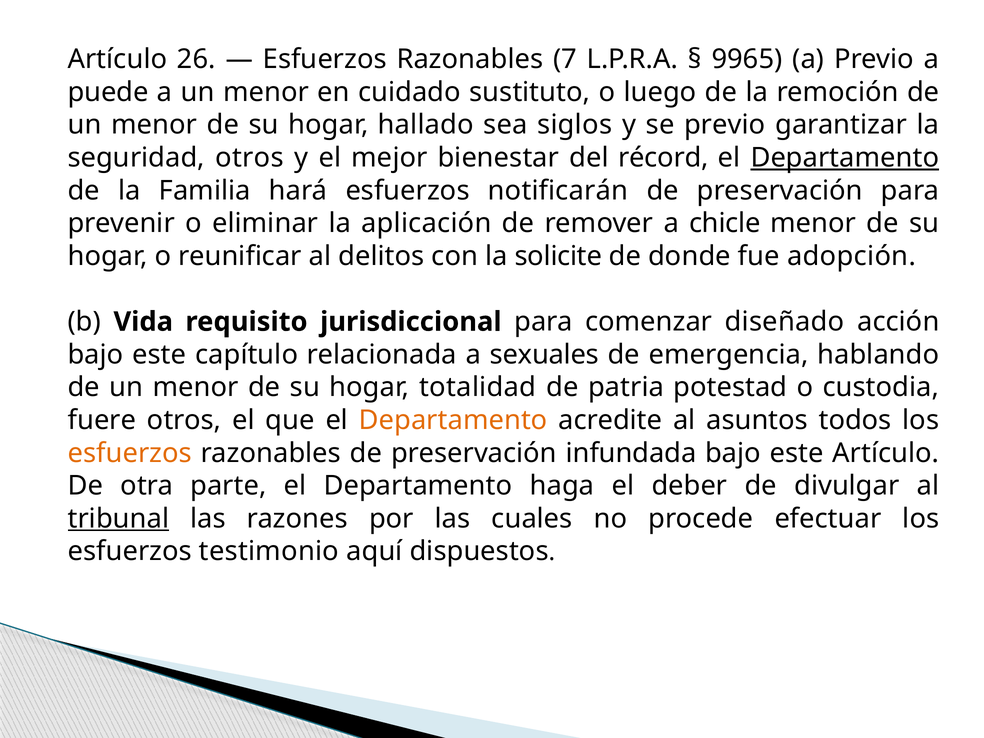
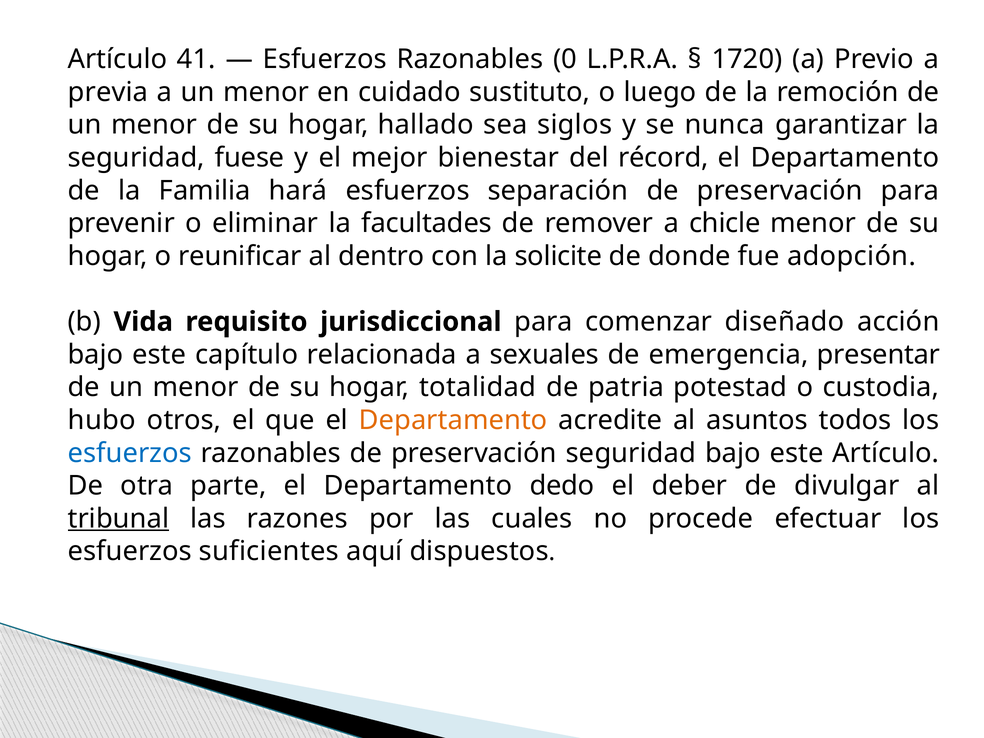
26: 26 -> 41 (196, 59)
7: 7 -> 0 (565, 59)
9965: 9965 -> 1720 (747, 59)
puede: puede -> previa (108, 92)
se previo: previo -> nunca (725, 125)
seguridad otros: otros -> fuese (250, 158)
Departamento underline: present -> none (845, 158)
notificarán: notificarán -> separación (558, 191)
aplicación: aplicación -> facultades (427, 223)
delitos: delitos -> dentro (381, 256)
hablando: hablando -> presentar (878, 355)
fuere: fuere -> hubo (102, 420)
esfuerzos colour: orange -> blue (130, 453)
preservación infundada: infundada -> seguridad (631, 453)
haga: haga -> dedo (562, 486)
testimonio: testimonio -> suficientes (269, 551)
